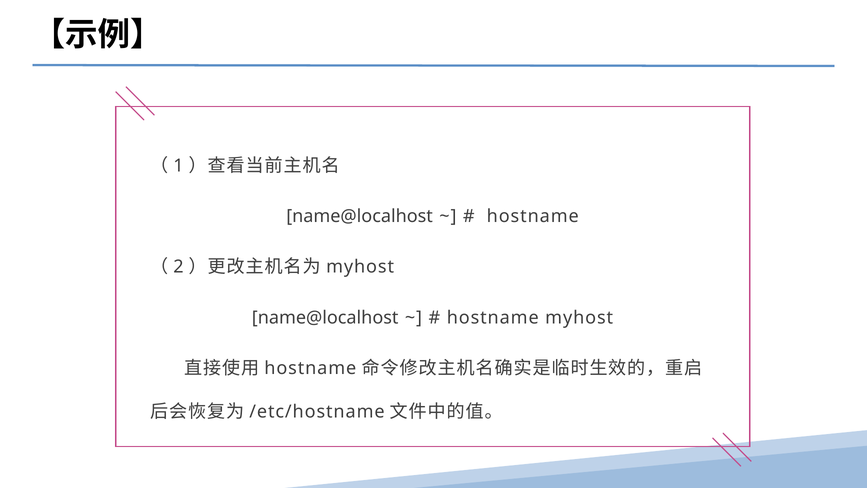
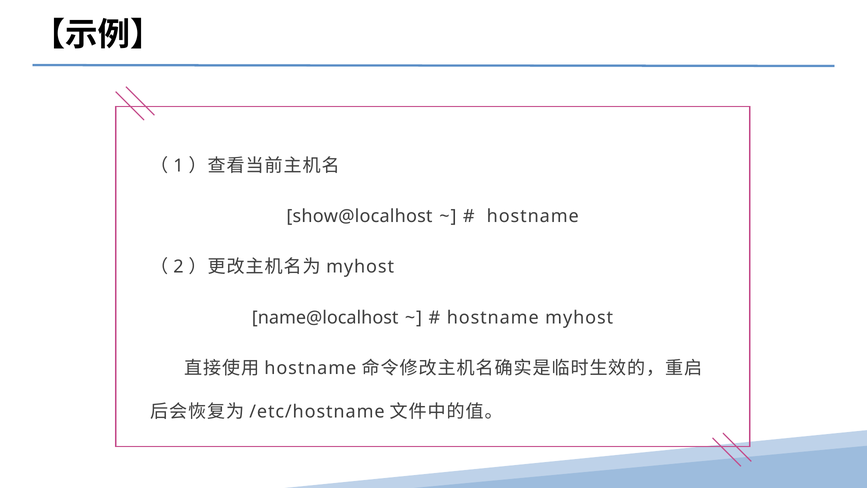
name@localhost: name@localhost -> show@localhost (359, 216)
